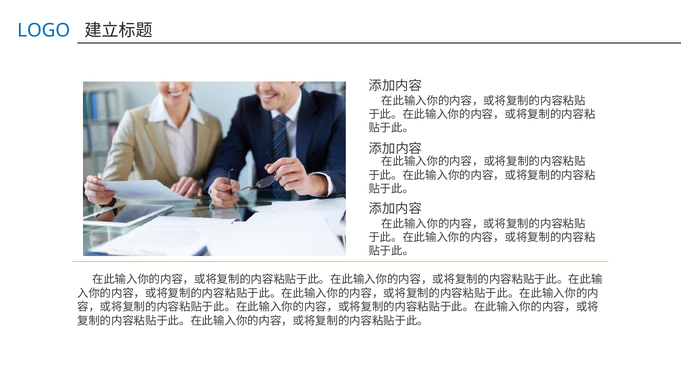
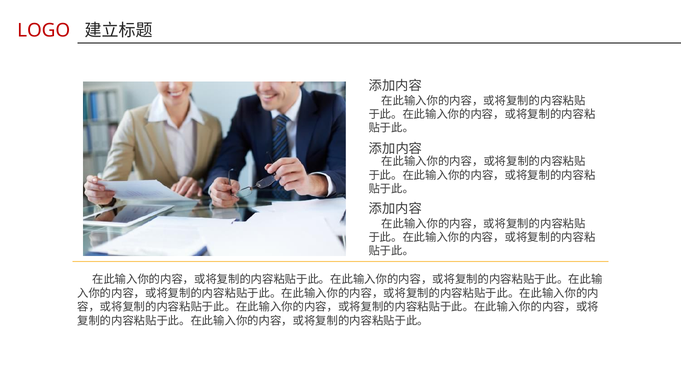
LOGO colour: blue -> red (44, 31)
